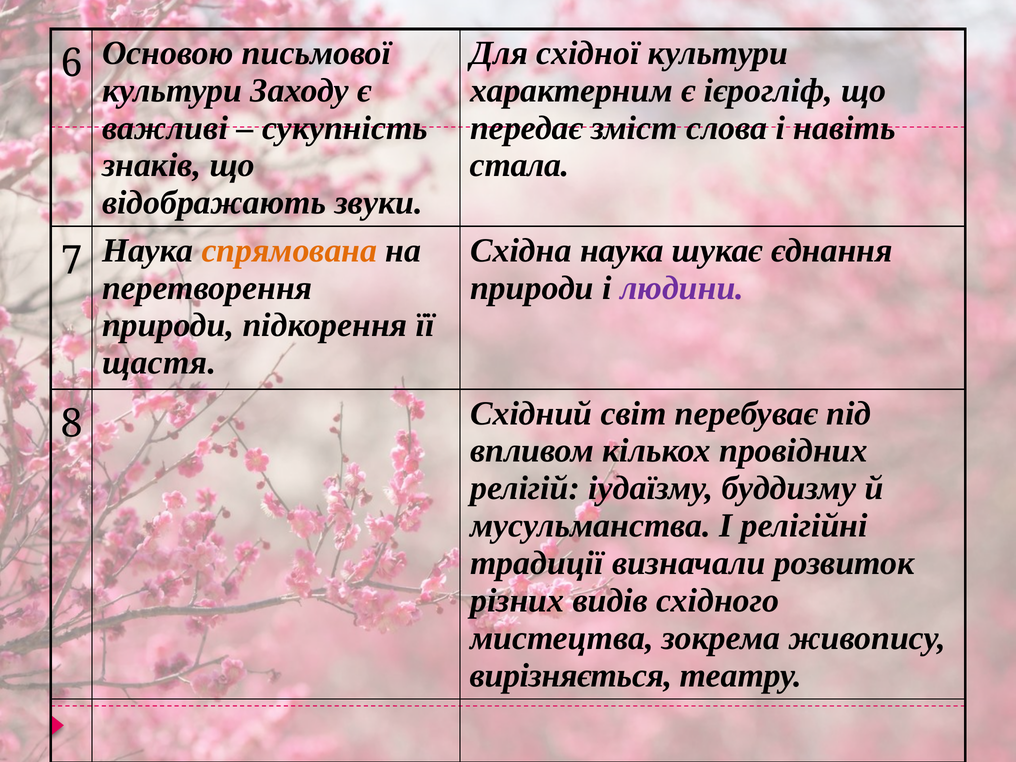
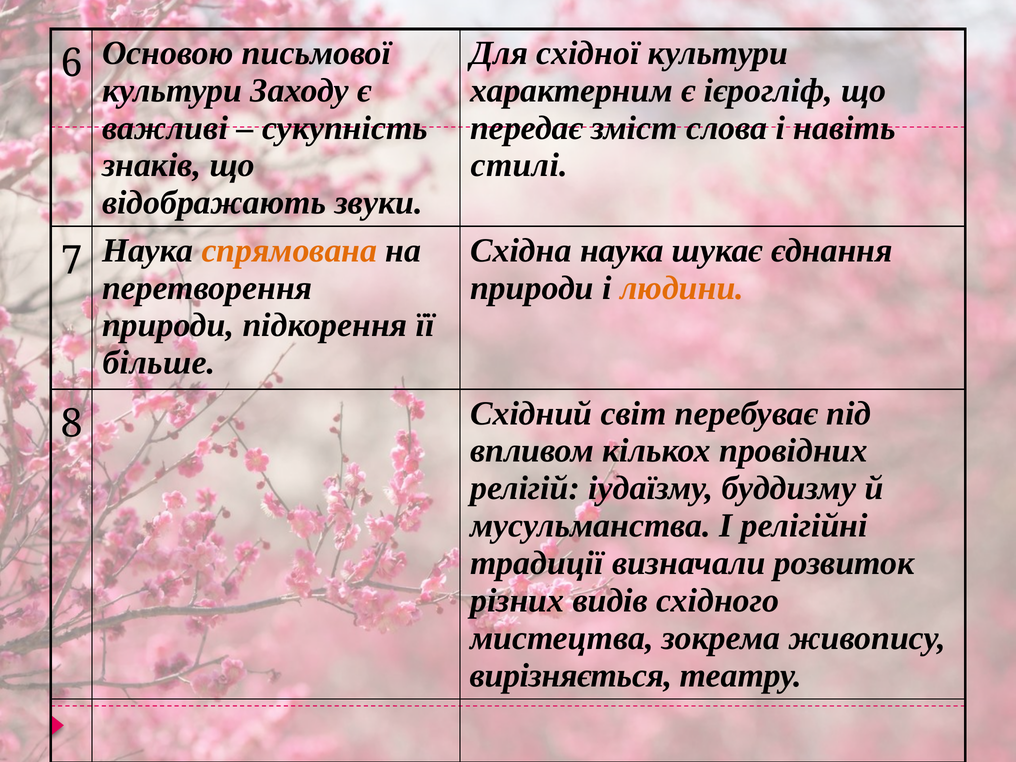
стала: стала -> стилі (519, 165)
людини colour: purple -> orange (682, 288)
щастя: щастя -> більше (159, 363)
